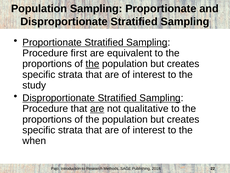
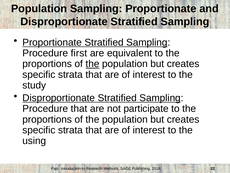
are underline: present -> none (97, 108)
qualitative: qualitative -> participate (146, 108)
when: when -> using (34, 140)
